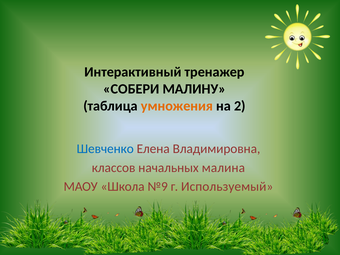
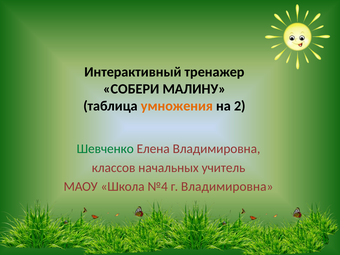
Шевченко colour: blue -> green (105, 149)
малина: малина -> учитель (223, 168)
№9: №9 -> №4 (158, 187)
г Используемый: Используемый -> Владимировна (227, 187)
